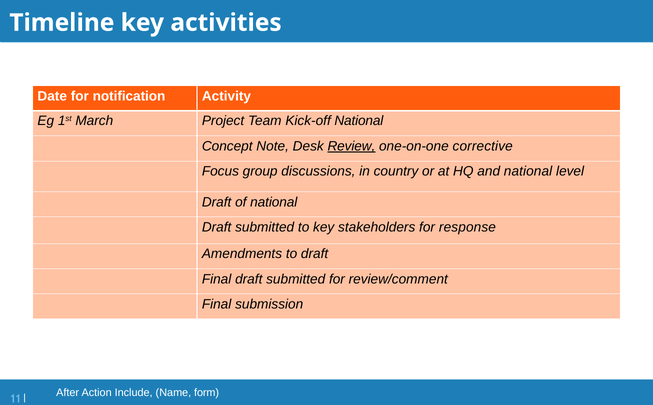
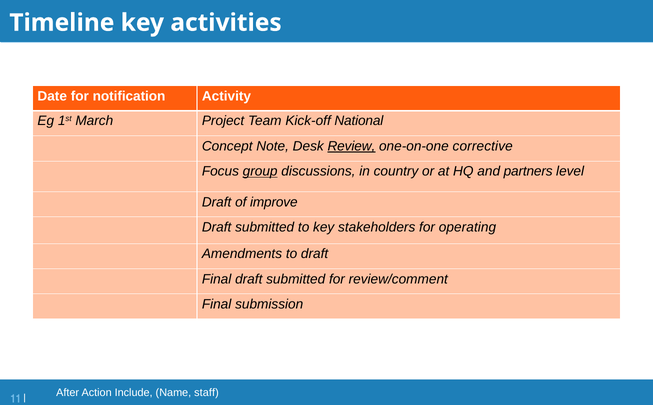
group underline: none -> present (260, 171)
and national: national -> partners (528, 171)
of national: national -> improve (274, 202)
response: response -> operating (467, 227)
form: form -> staff (206, 393)
